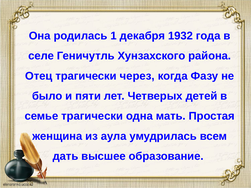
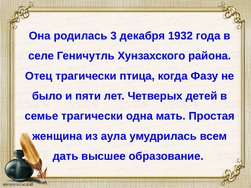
1: 1 -> 3 (114, 36)
через: через -> птица (137, 76)
